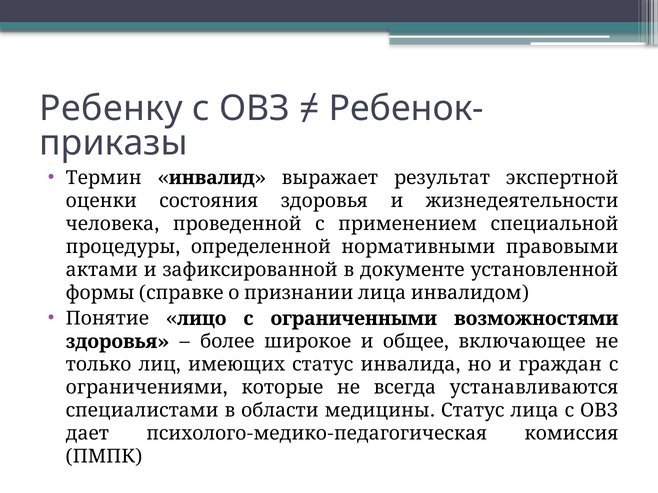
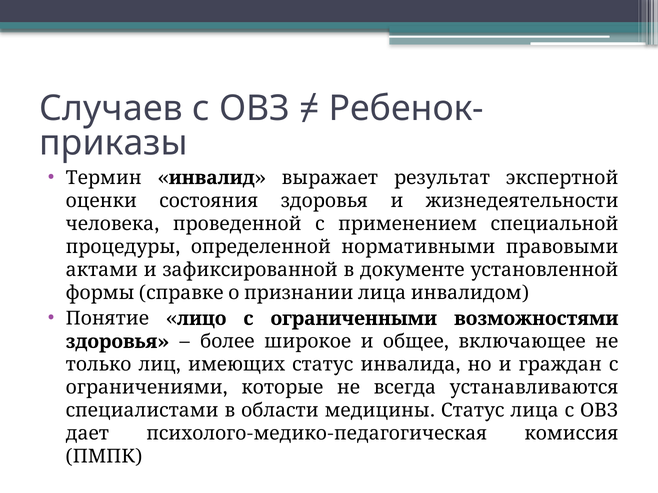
Ребенку: Ребенку -> Случаев (111, 109)
